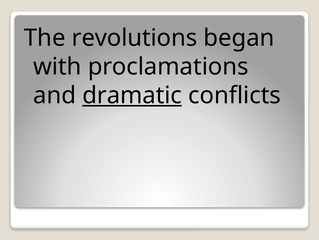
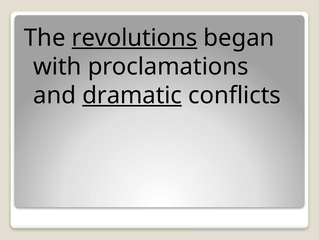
revolutions underline: none -> present (134, 38)
